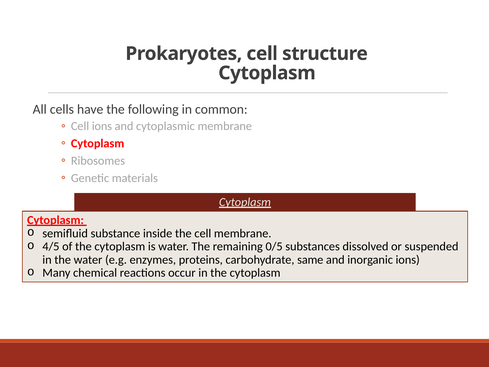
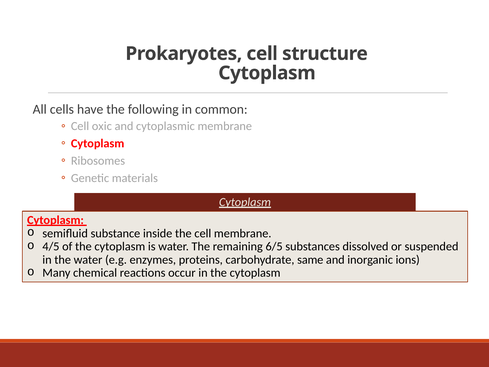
Cell ions: ions -> oxic (102, 126)
0/5: 0/5 -> 6/5 (274, 246)
